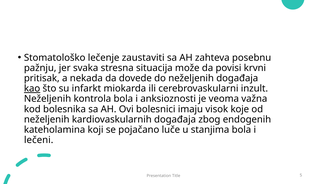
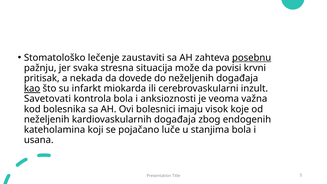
posebnu underline: none -> present (252, 58)
Neželjenih: Neželjenih -> Savetovati (48, 99)
lečeni: lečeni -> usana (39, 140)
